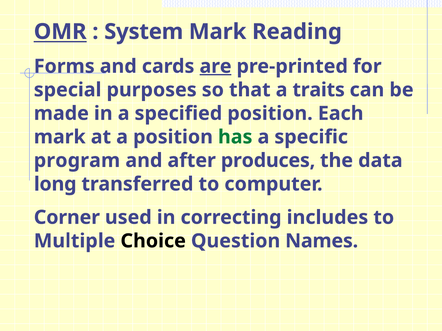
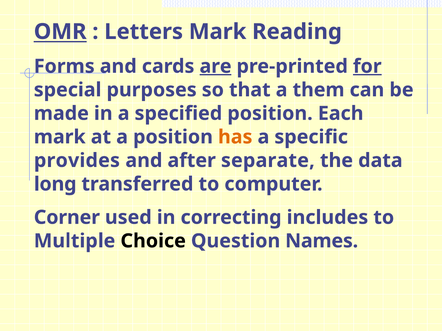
System: System -> Letters (144, 32)
for underline: none -> present (367, 66)
traits: traits -> them (319, 90)
has colour: green -> orange (235, 137)
program: program -> provides (77, 161)
produces: produces -> separate (268, 161)
